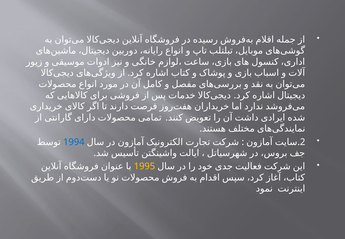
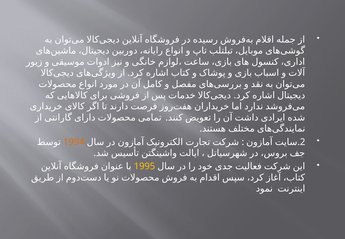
1994 colour: blue -> orange (74, 142)
